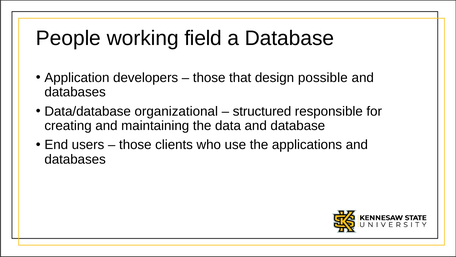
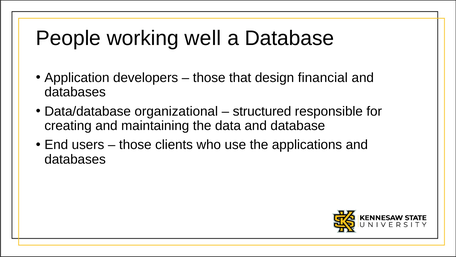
field: field -> well (203, 38)
possible: possible -> financial (323, 78)
